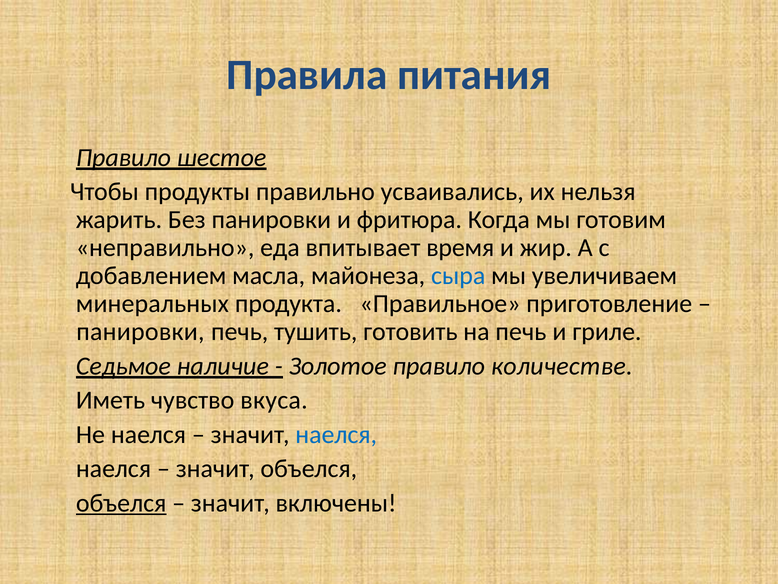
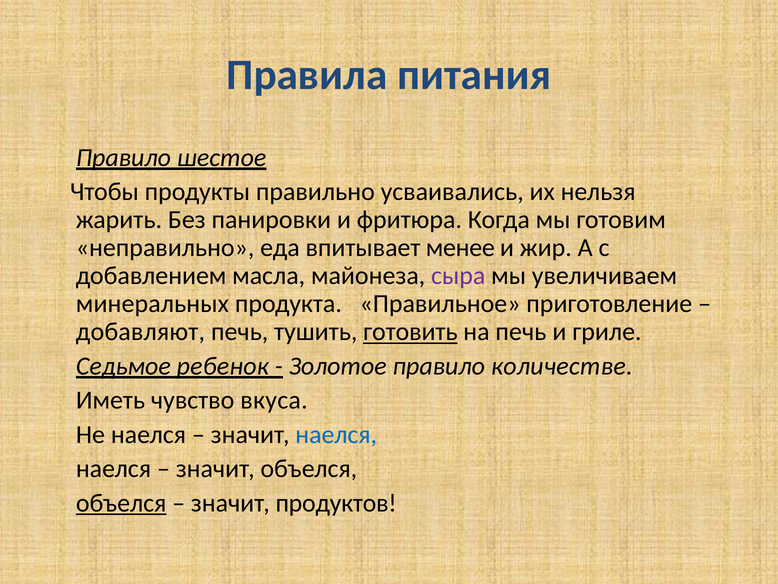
время: время -> менее (460, 248)
сыра colour: blue -> purple (458, 276)
панировки: панировки -> добавляют (140, 332)
готовить underline: none -> present (410, 332)
наличие: наличие -> ребенок (223, 366)
включены: включены -> продуктов (336, 503)
